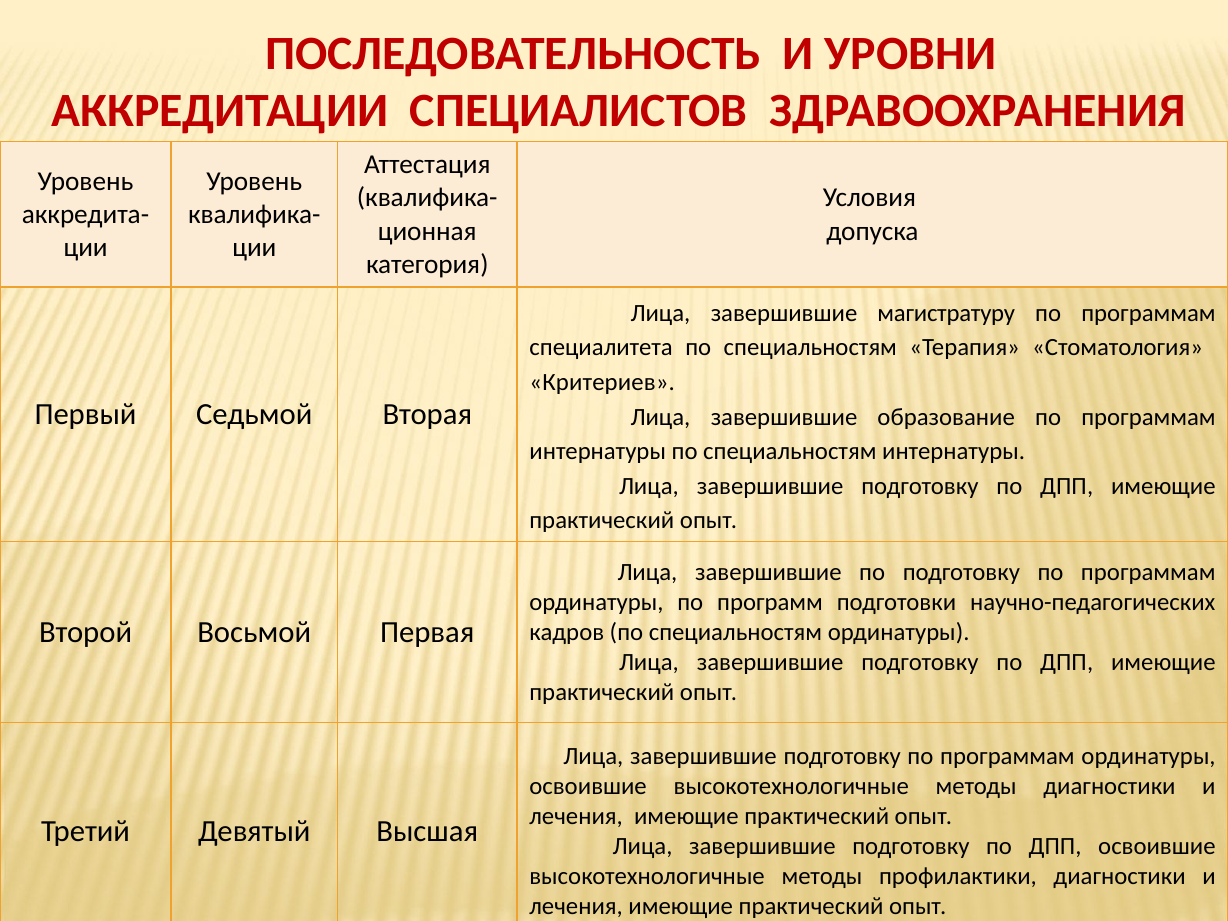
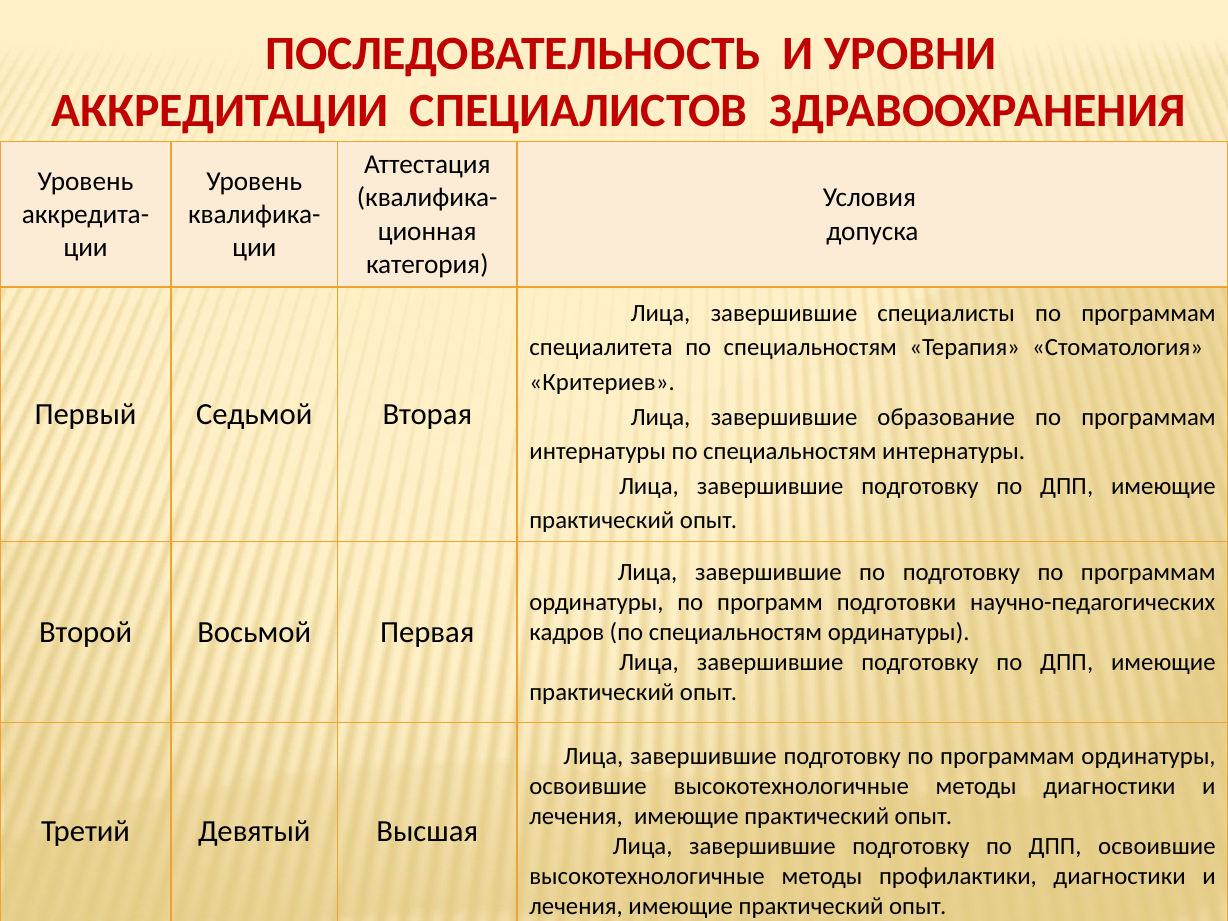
магистратуру: магистратуру -> специалисты (946, 313)
